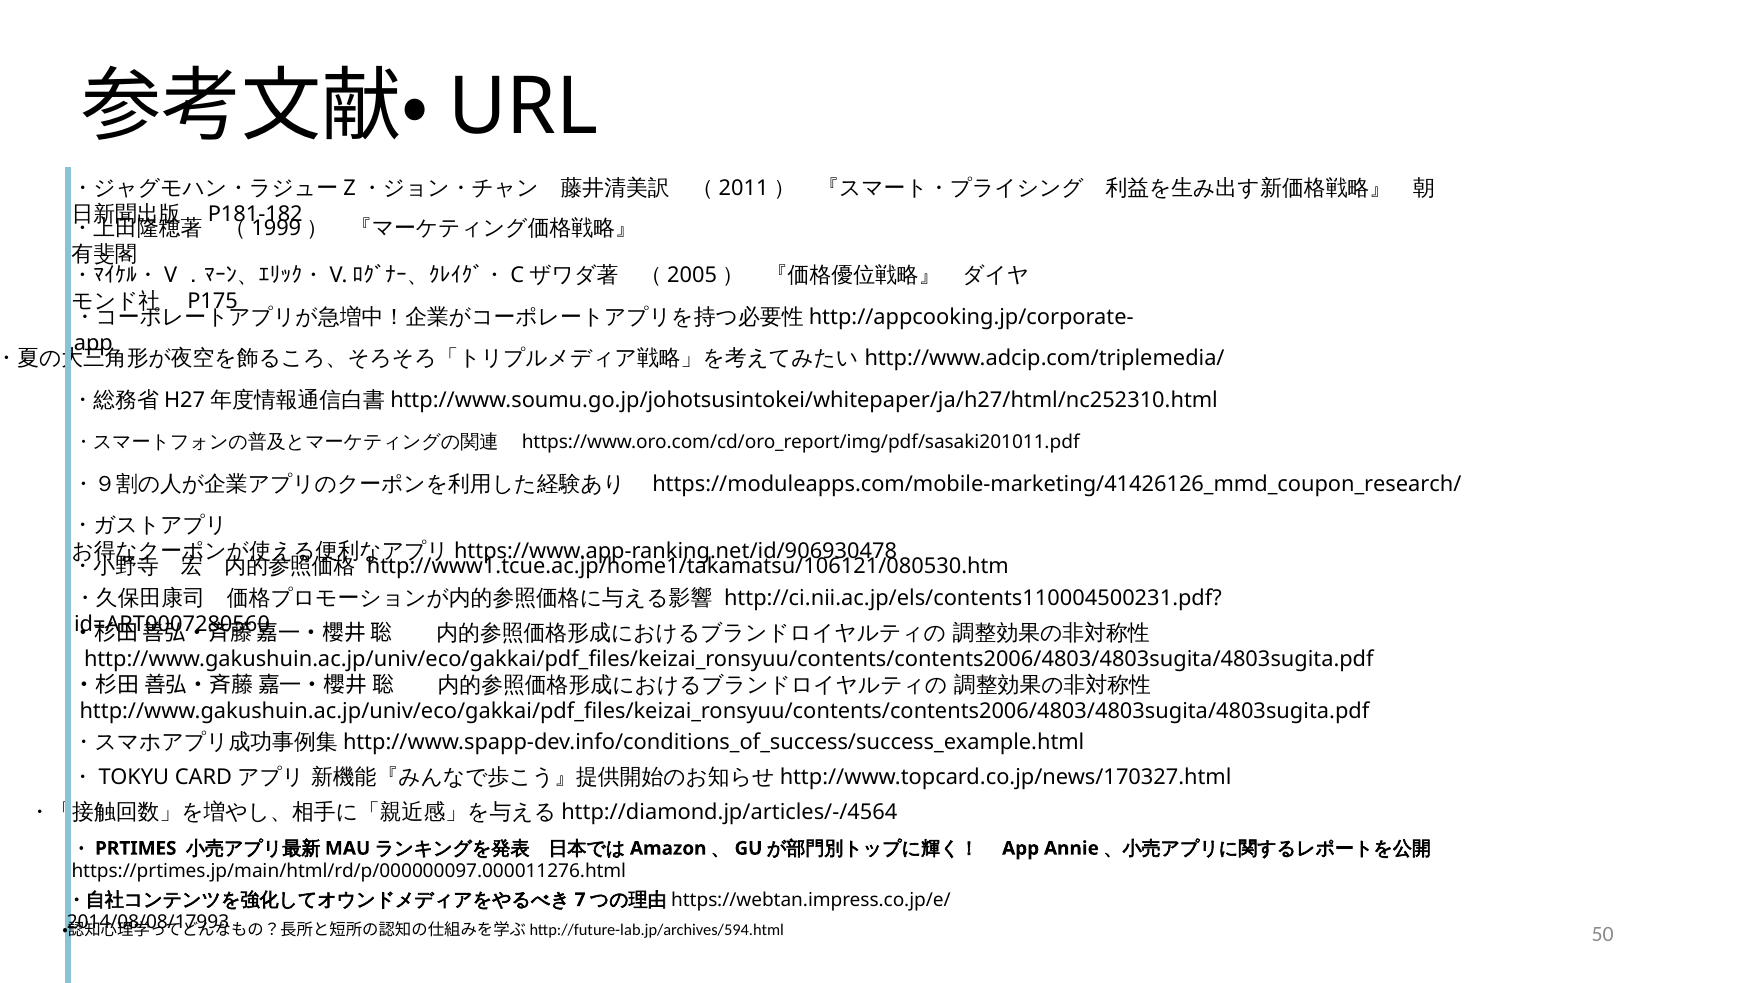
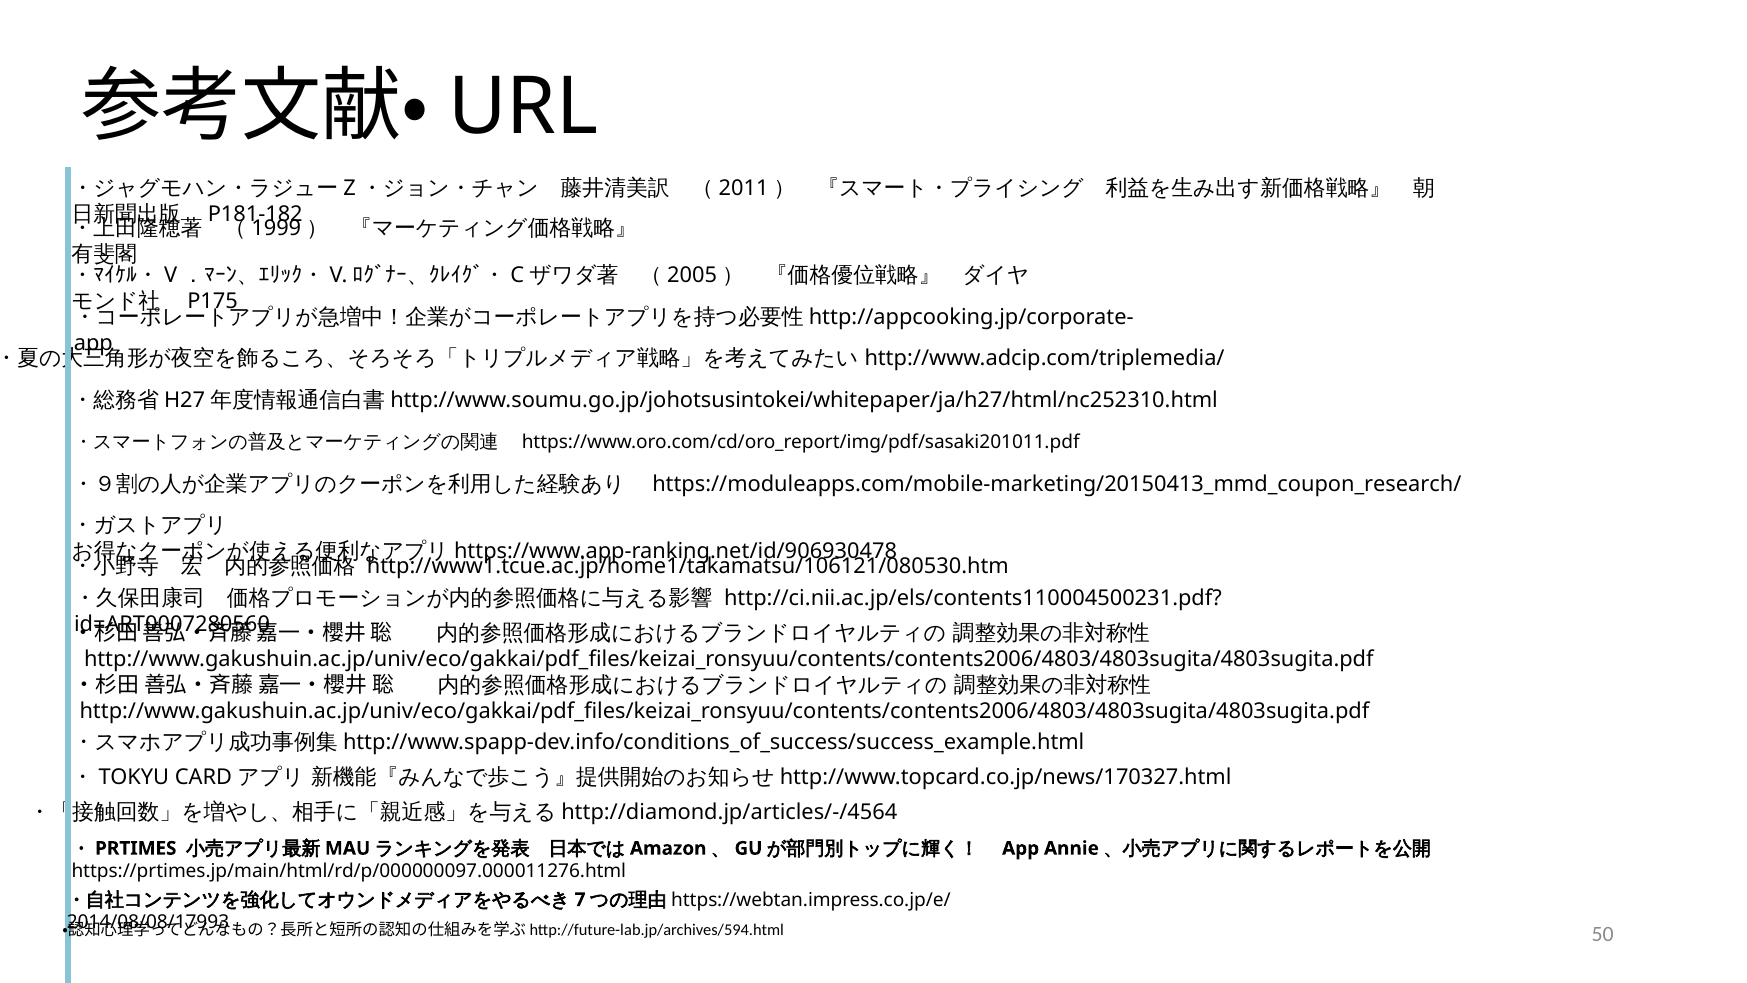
https://moduleapps.com/mobile-marketing/41426126_mmd_coupon_research/: https://moduleapps.com/mobile-marketing/41426126_mmd_coupon_research/ -> https://moduleapps.com/mobile-marketing/20150413_mmd_coupon_research/ (1057, 484)
